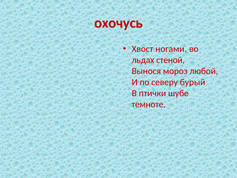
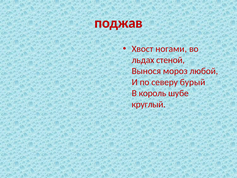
охочусь: охочусь -> поджав (119, 23)
птички: птички -> король (153, 93)
темноте: темноте -> круглый (149, 104)
